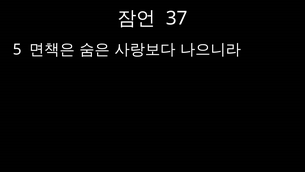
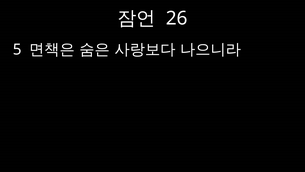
37: 37 -> 26 (177, 18)
